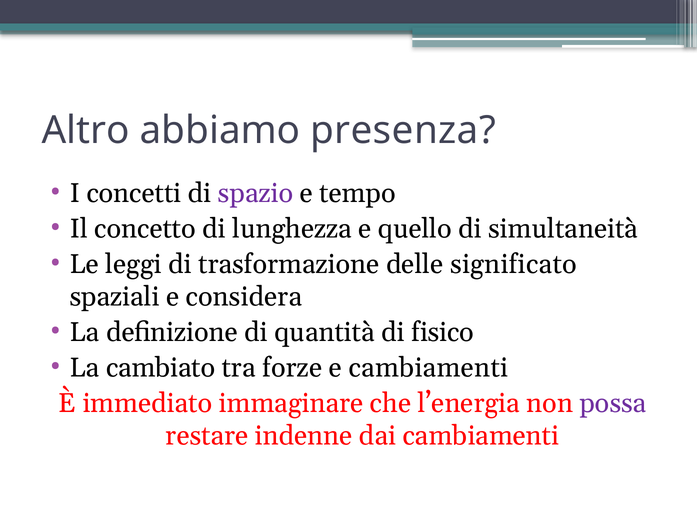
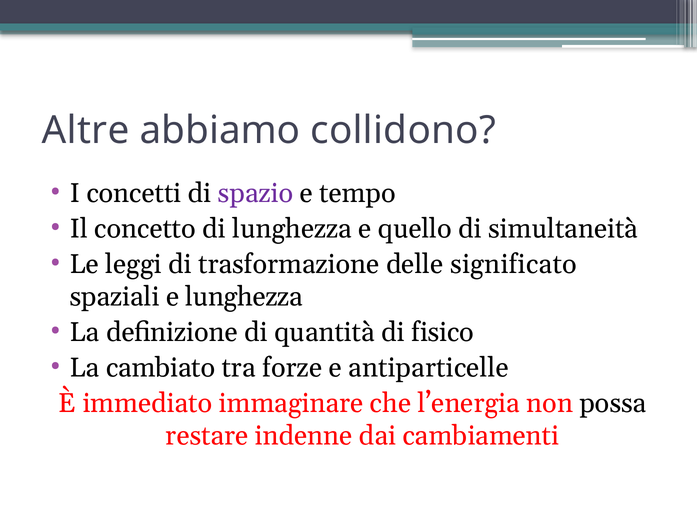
Altro: Altro -> Altre (86, 130)
presenza: presenza -> collidono (403, 130)
e considera: considera -> lunghezza (244, 296)
e cambiamenti: cambiamenti -> antiparticelle (428, 367)
possa colour: purple -> black (613, 403)
